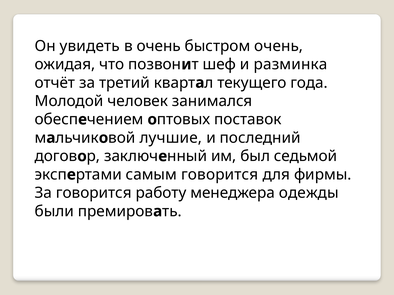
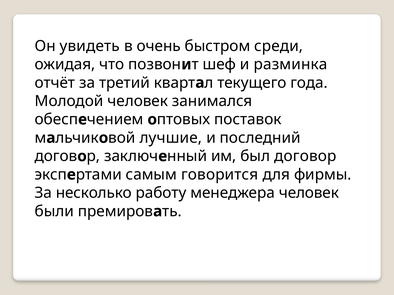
быстром очень: очень -> среди (279, 46)
седьмой: седьмой -> договор (305, 156)
За говорится: говорится -> несколько (94, 193)
менеджера одежды: одежды -> человек (309, 193)
